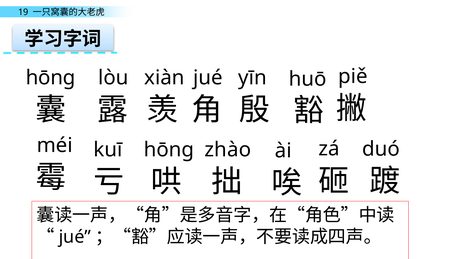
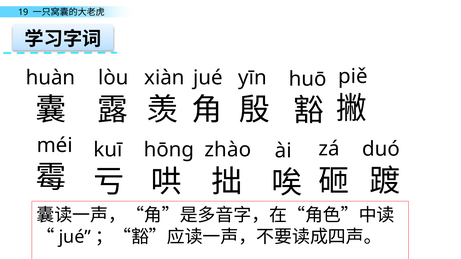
hōng: hōng -> huàn (50, 78)
